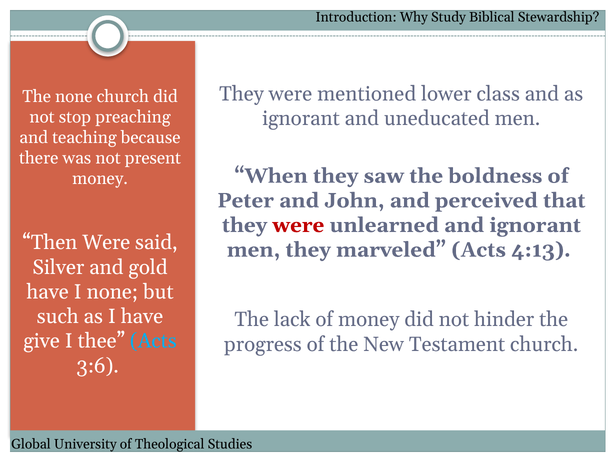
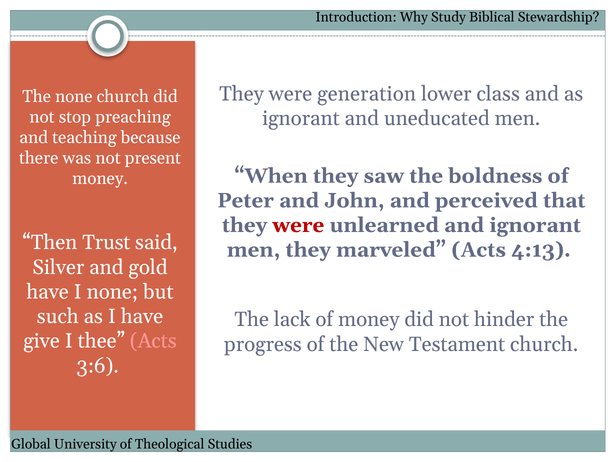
mentioned: mentioned -> generation (367, 94)
Then Were: Were -> Trust (106, 243)
Acts colour: light blue -> pink (153, 341)
